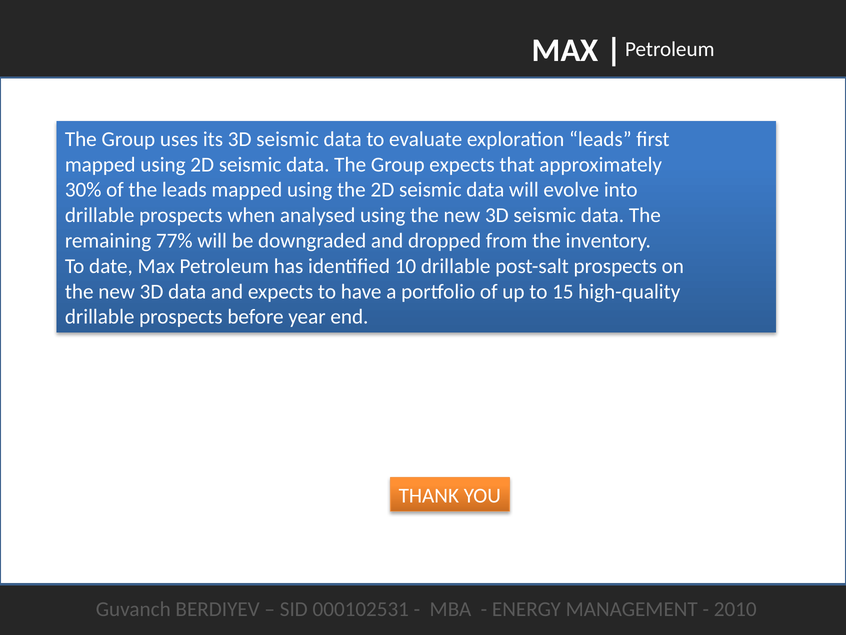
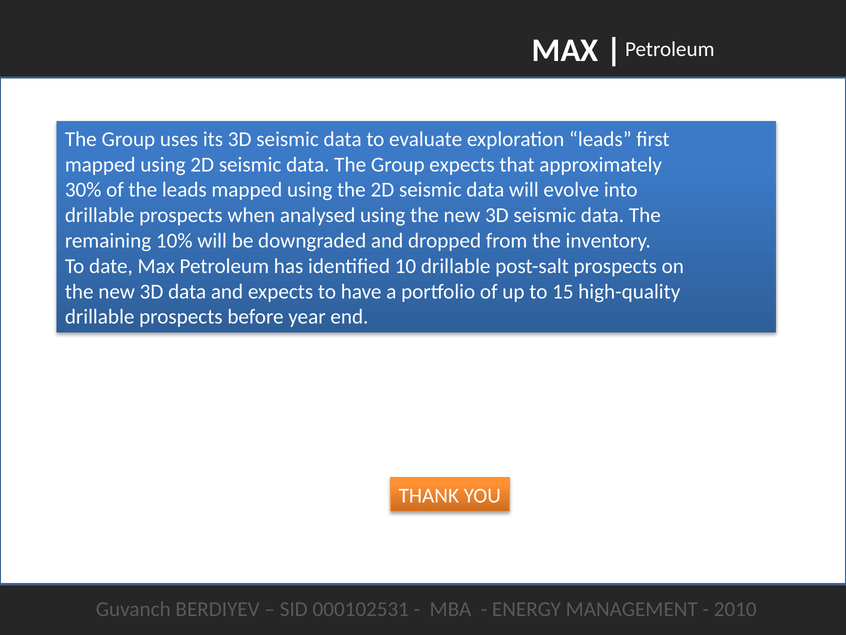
77%: 77% -> 10% (174, 241)
